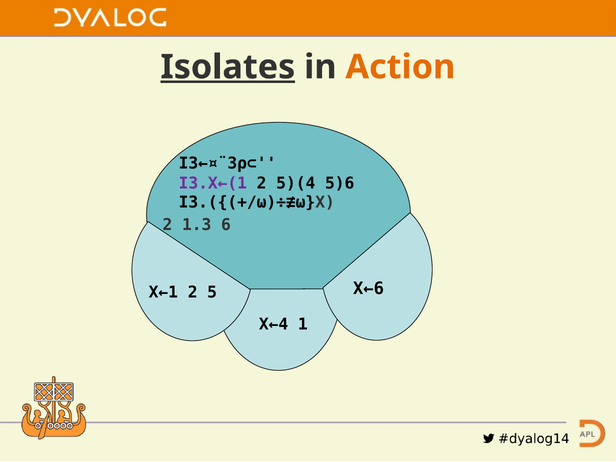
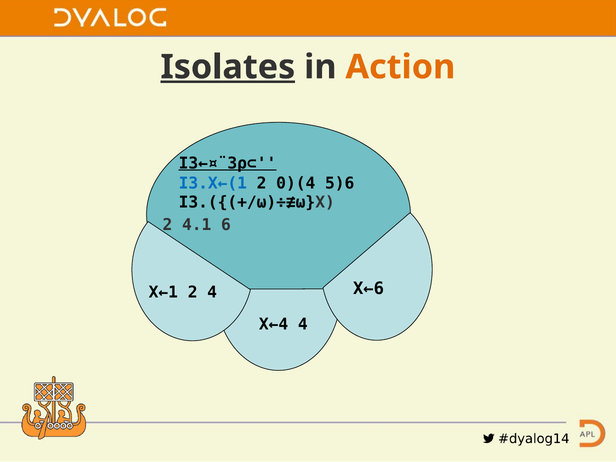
I3←¤¨3⍴⊂ underline: none -> present (227, 163)
I3.X←(1 colour: purple -> blue (213, 184)
5)(4: 5)(4 -> 0)(4 (296, 184)
1.3: 1.3 -> 4.1 (197, 225)
2 5: 5 -> 4 (212, 292)
X←4 1: 1 -> 4 (303, 324)
